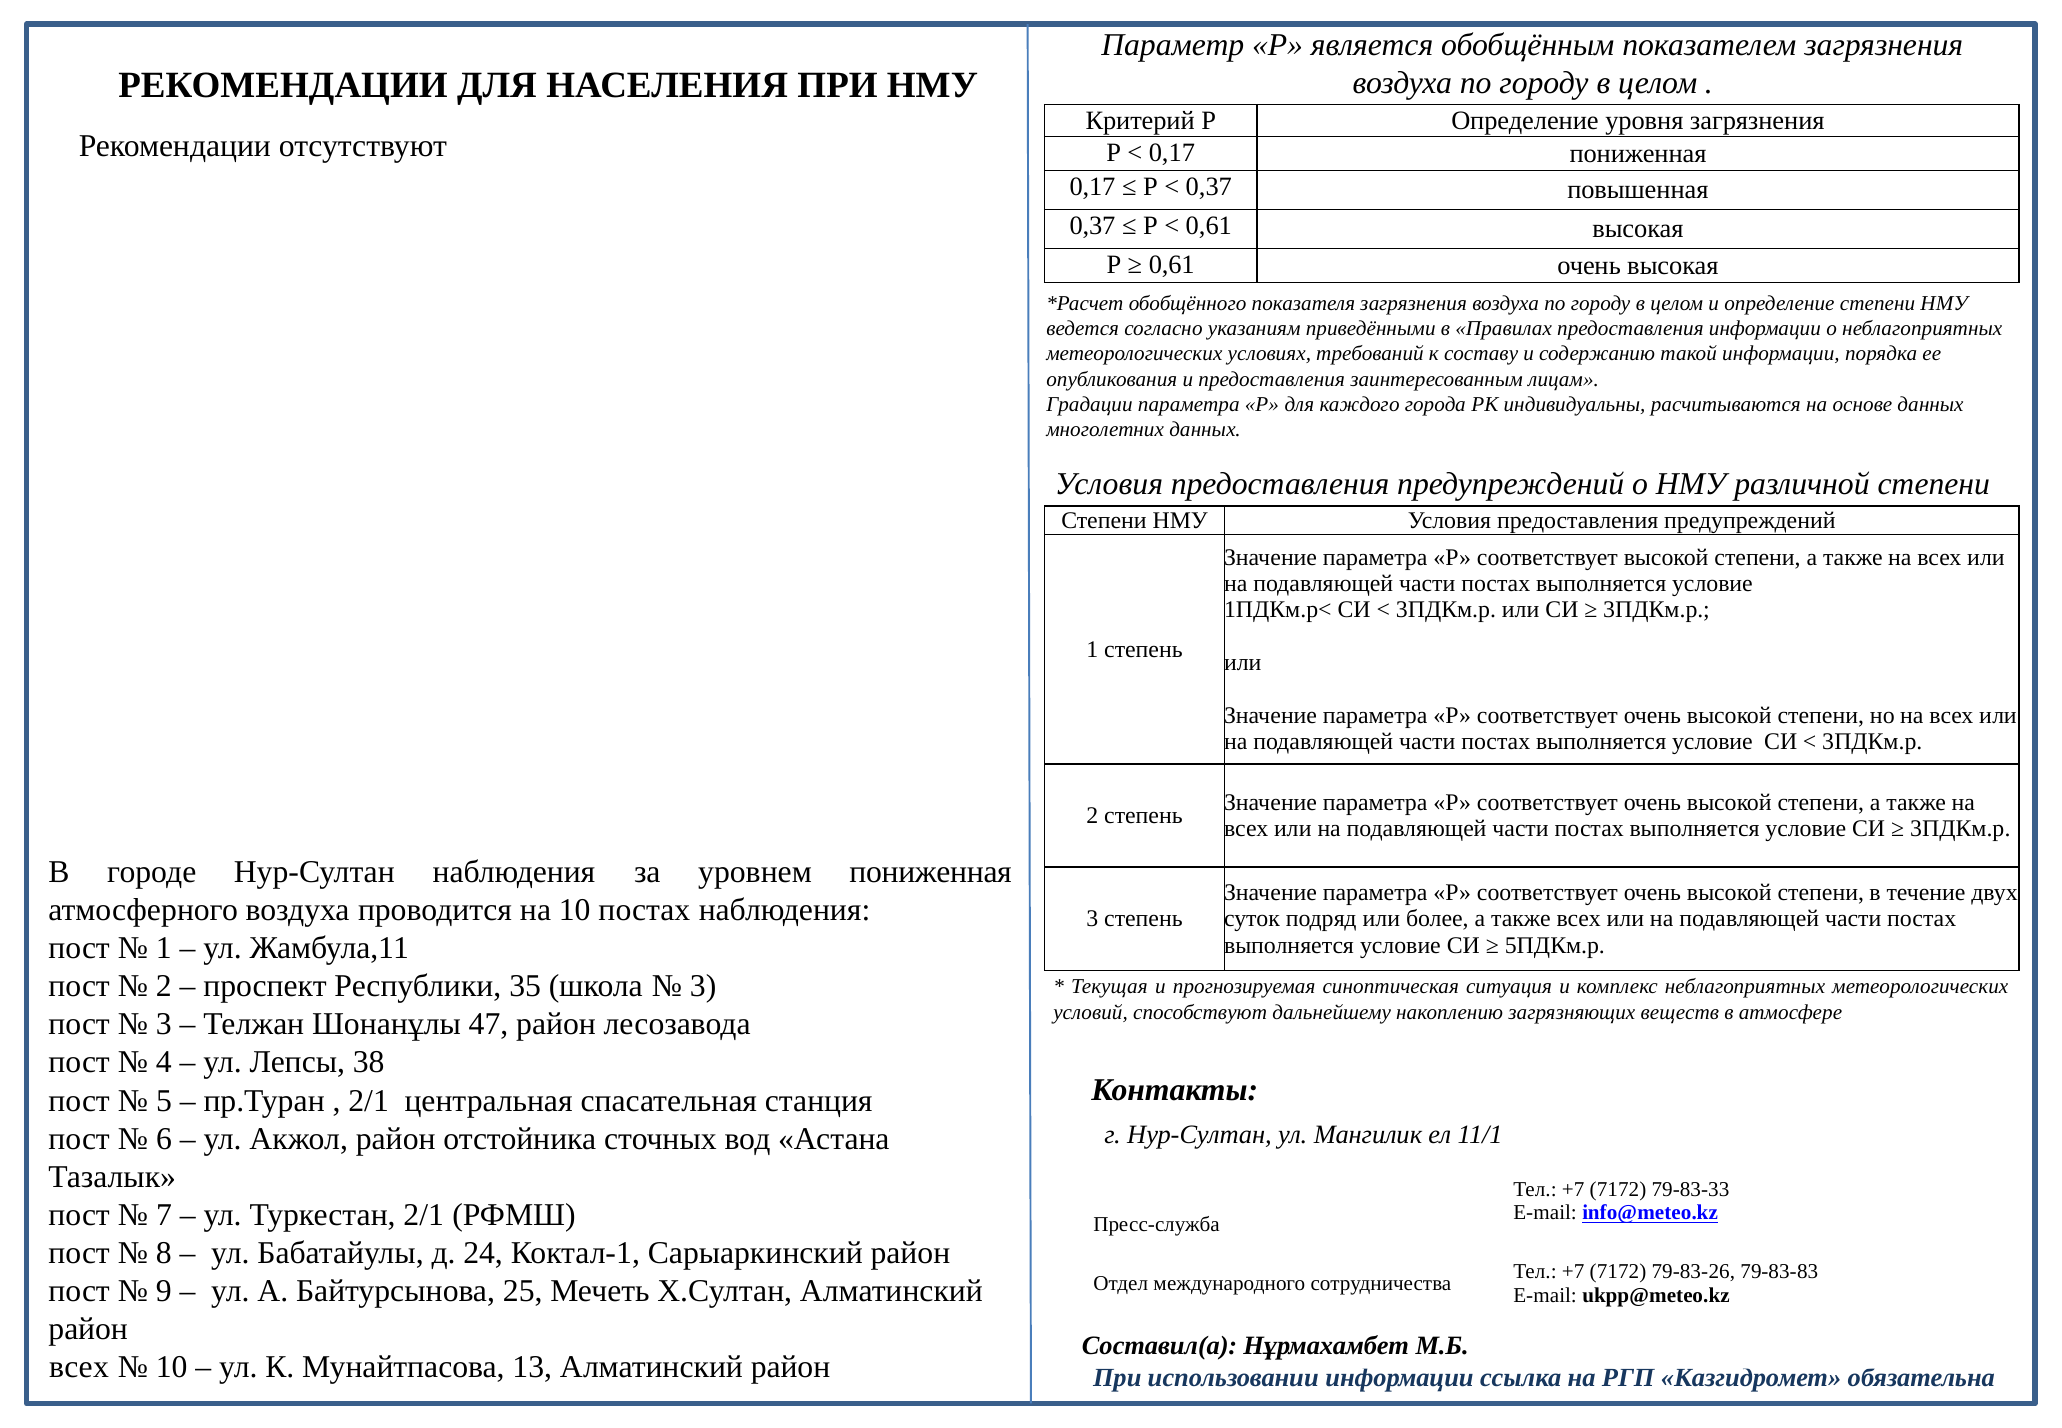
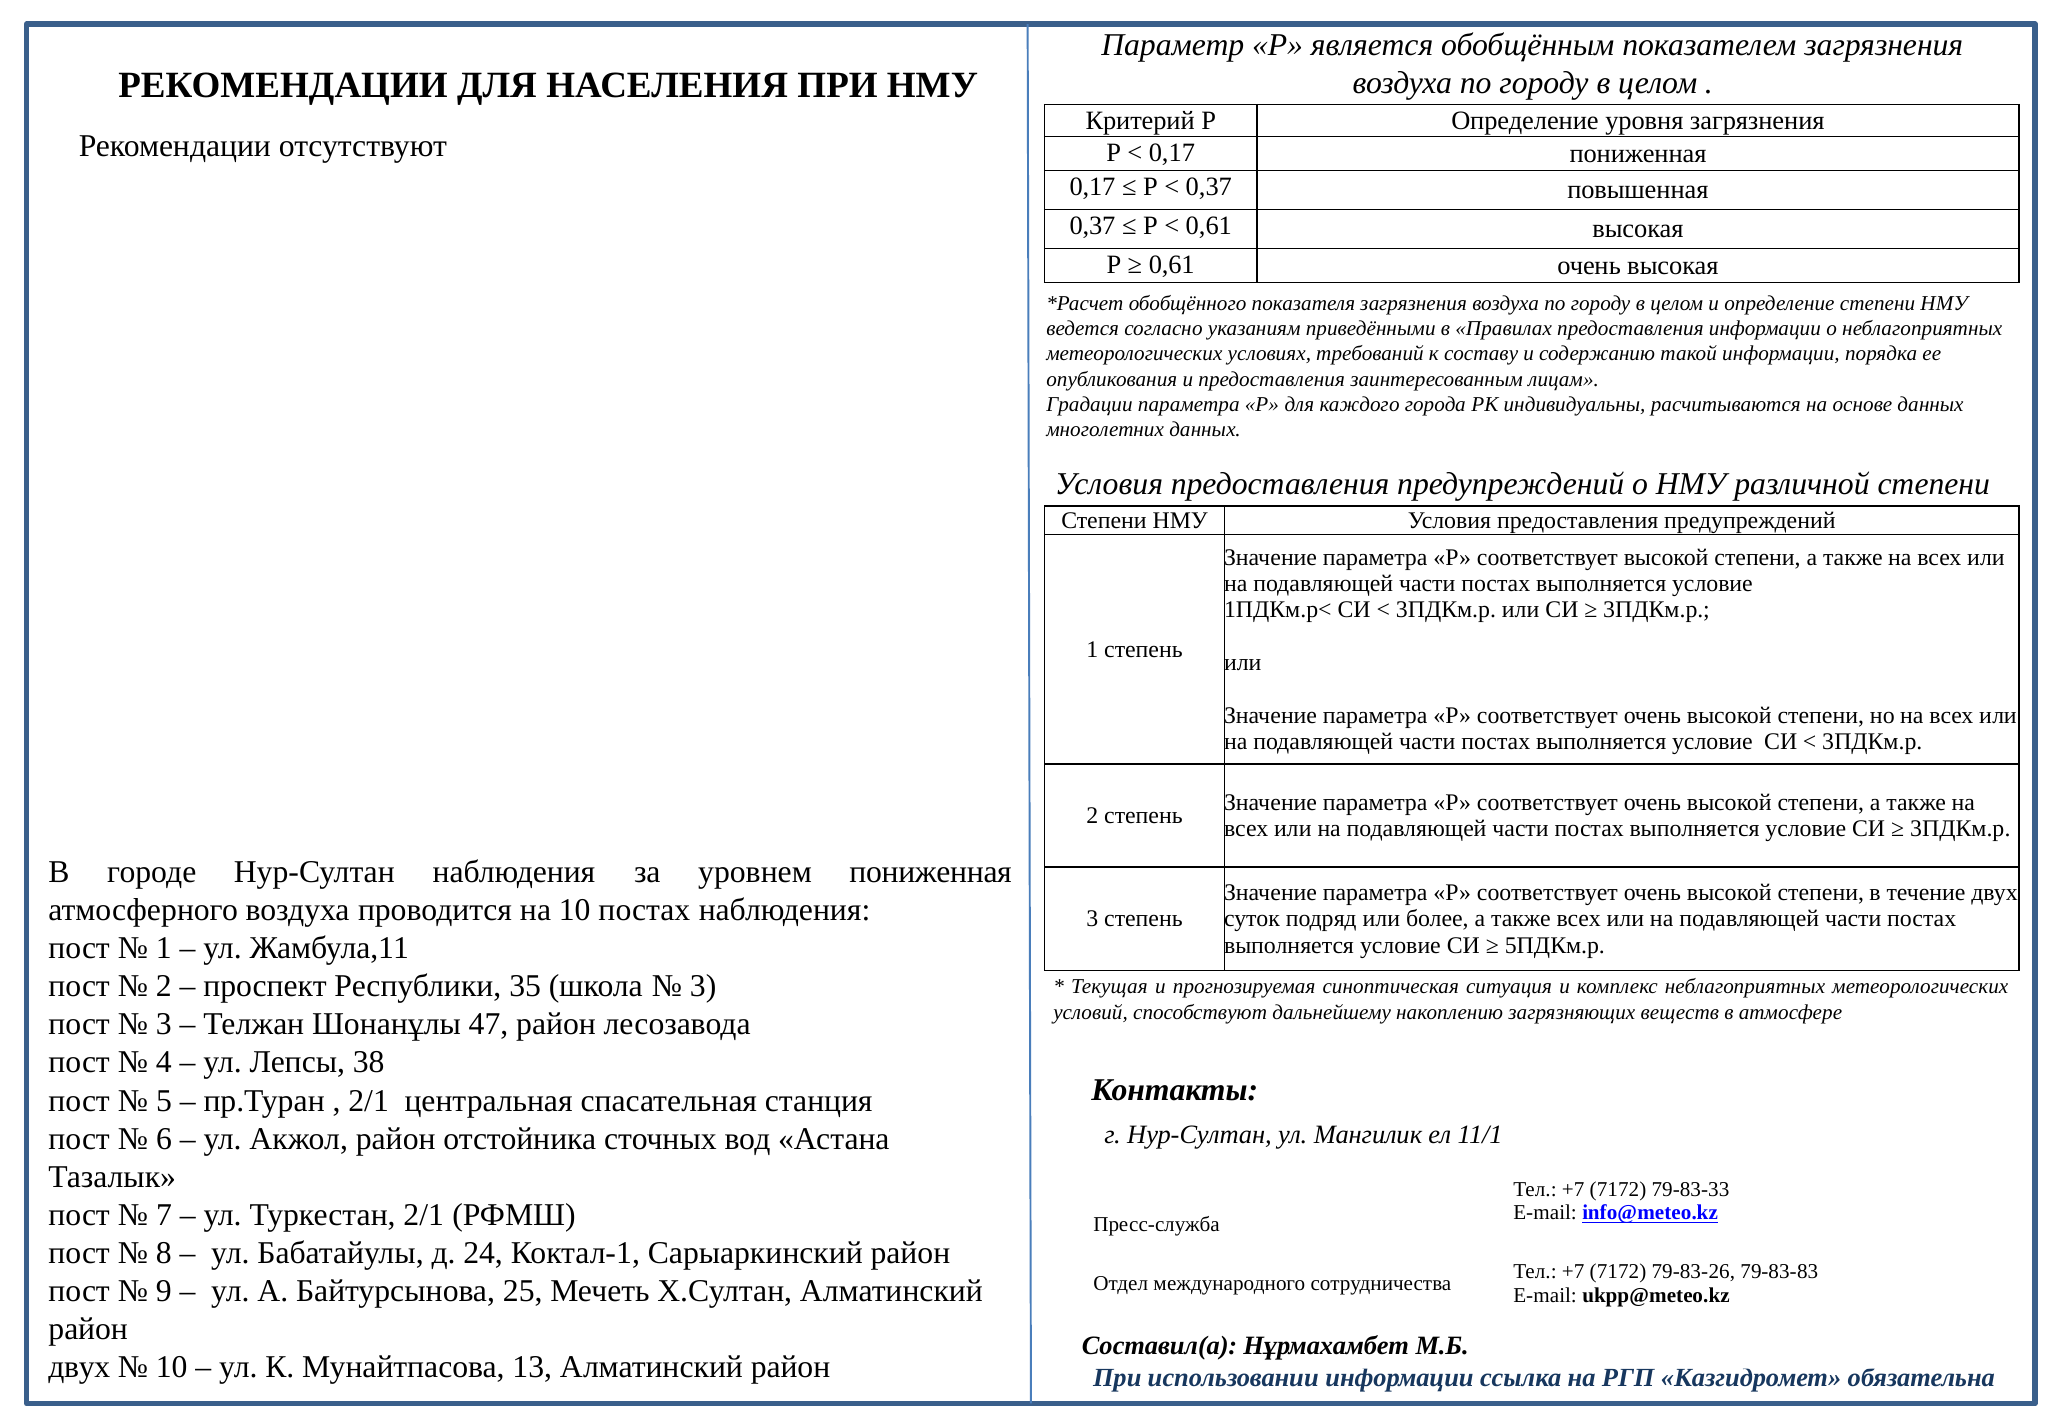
всех: всех -> двух (79, 1367)
